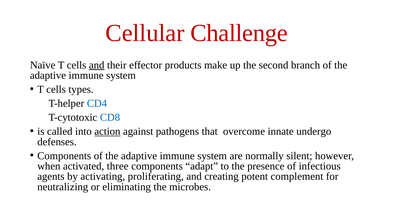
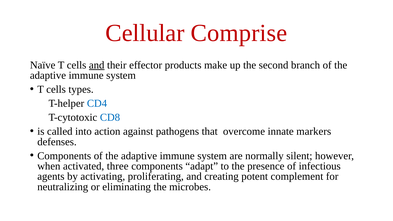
Challenge: Challenge -> Comprise (239, 33)
action underline: present -> none (107, 131)
undergo: undergo -> markers (314, 131)
